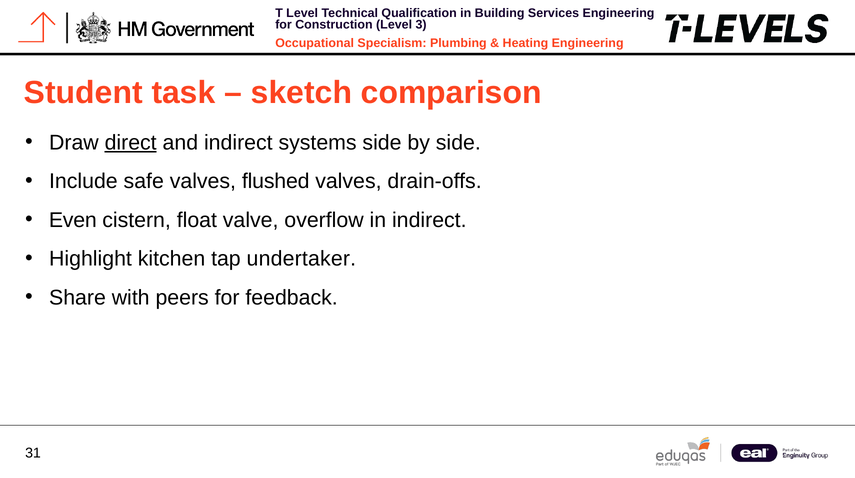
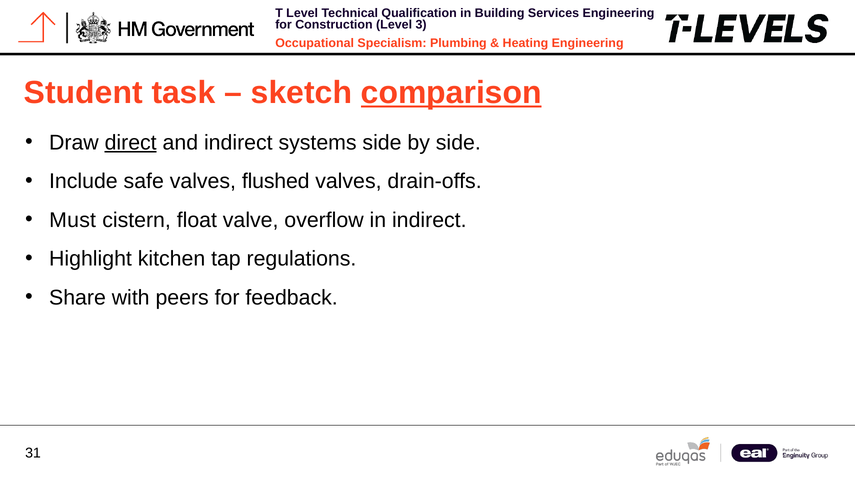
comparison underline: none -> present (451, 93)
Even: Even -> Must (73, 220)
undertaker: undertaker -> regulations (301, 259)
